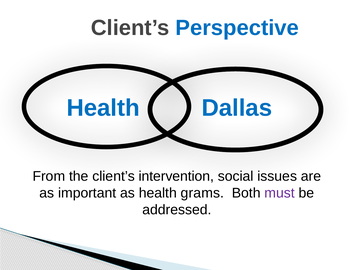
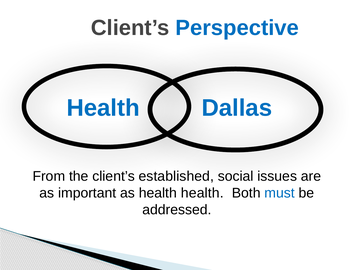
intervention: intervention -> established (176, 176)
health grams: grams -> health (202, 193)
must colour: purple -> blue (280, 193)
